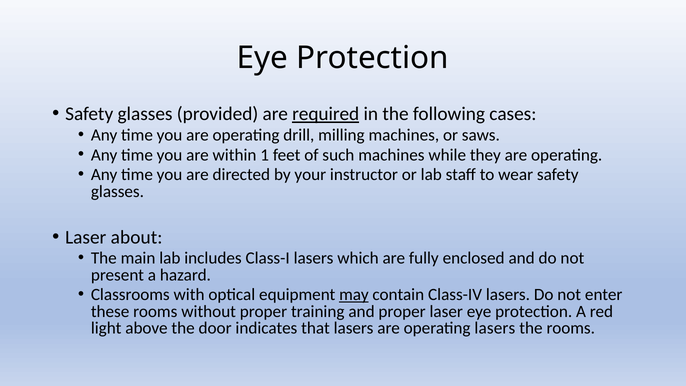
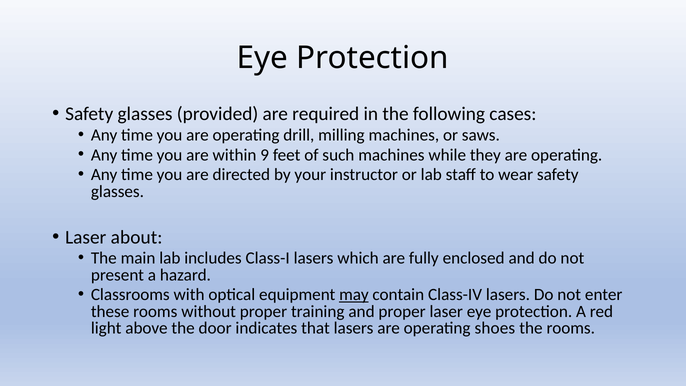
required underline: present -> none (326, 114)
1: 1 -> 9 (265, 155)
operating lasers: lasers -> shoes (495, 328)
